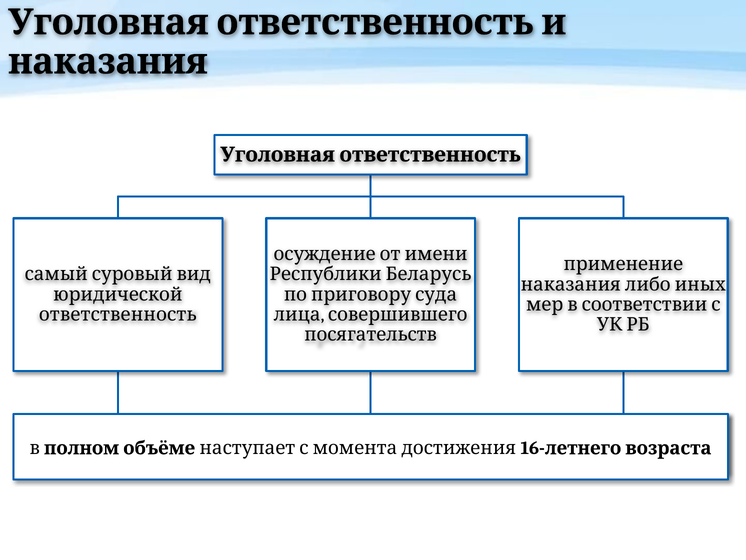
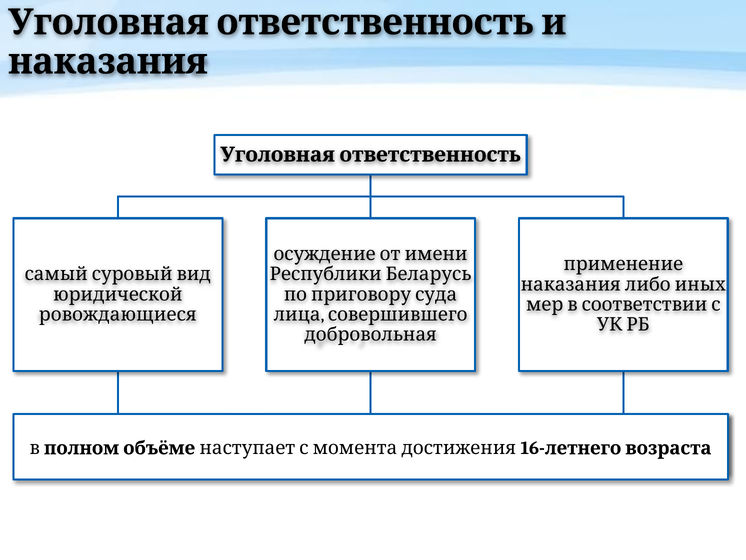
ответственность: ответственность -> ровождающиеся (118, 314)
посягательств: посягательств -> добровольная (371, 335)
